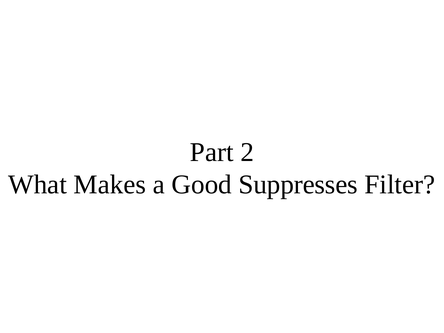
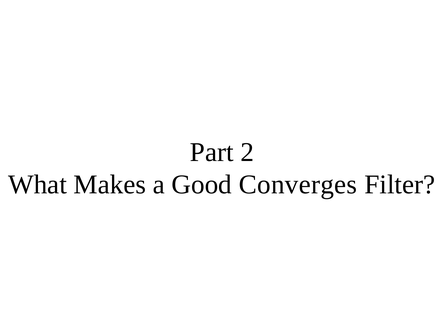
Suppresses: Suppresses -> Converges (298, 185)
